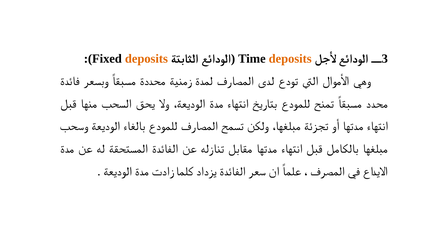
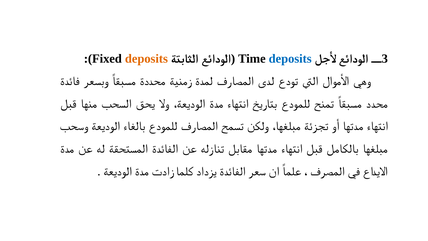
deposits colour: orange -> blue (290, 59)
